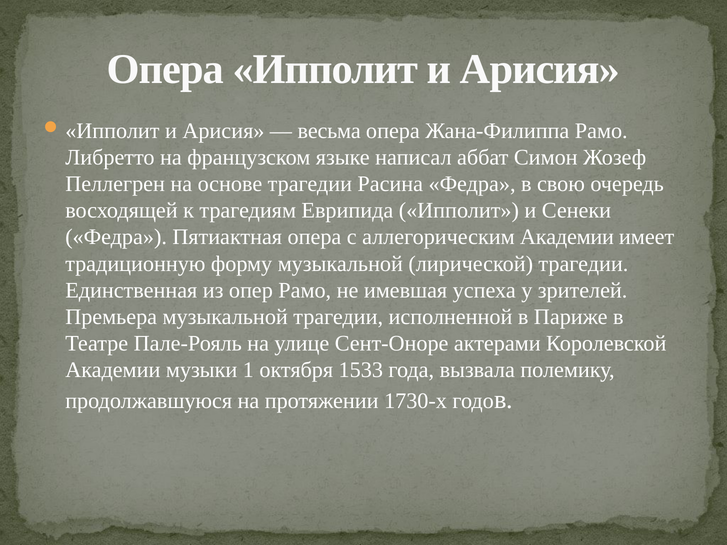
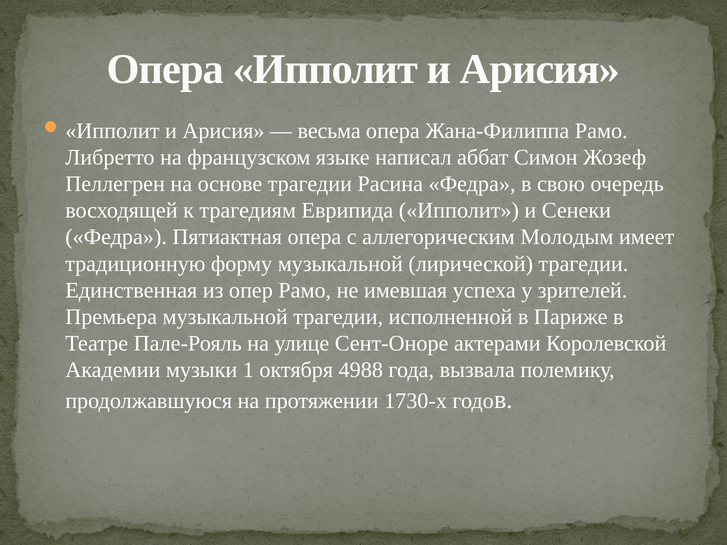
аллегорическим Академии: Академии -> Молодым (567, 237)
1533: 1533 -> 4988 (361, 370)
